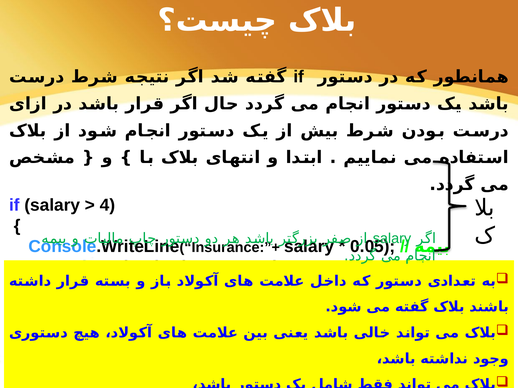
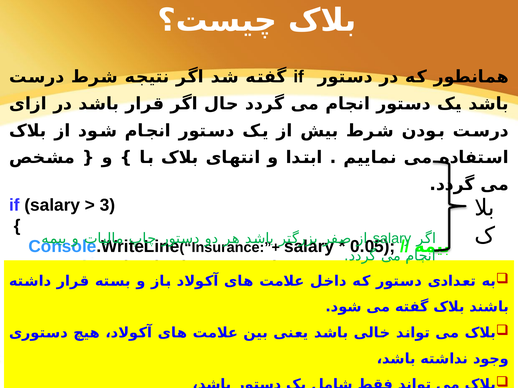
4: 4 -> 3 (107, 205)
